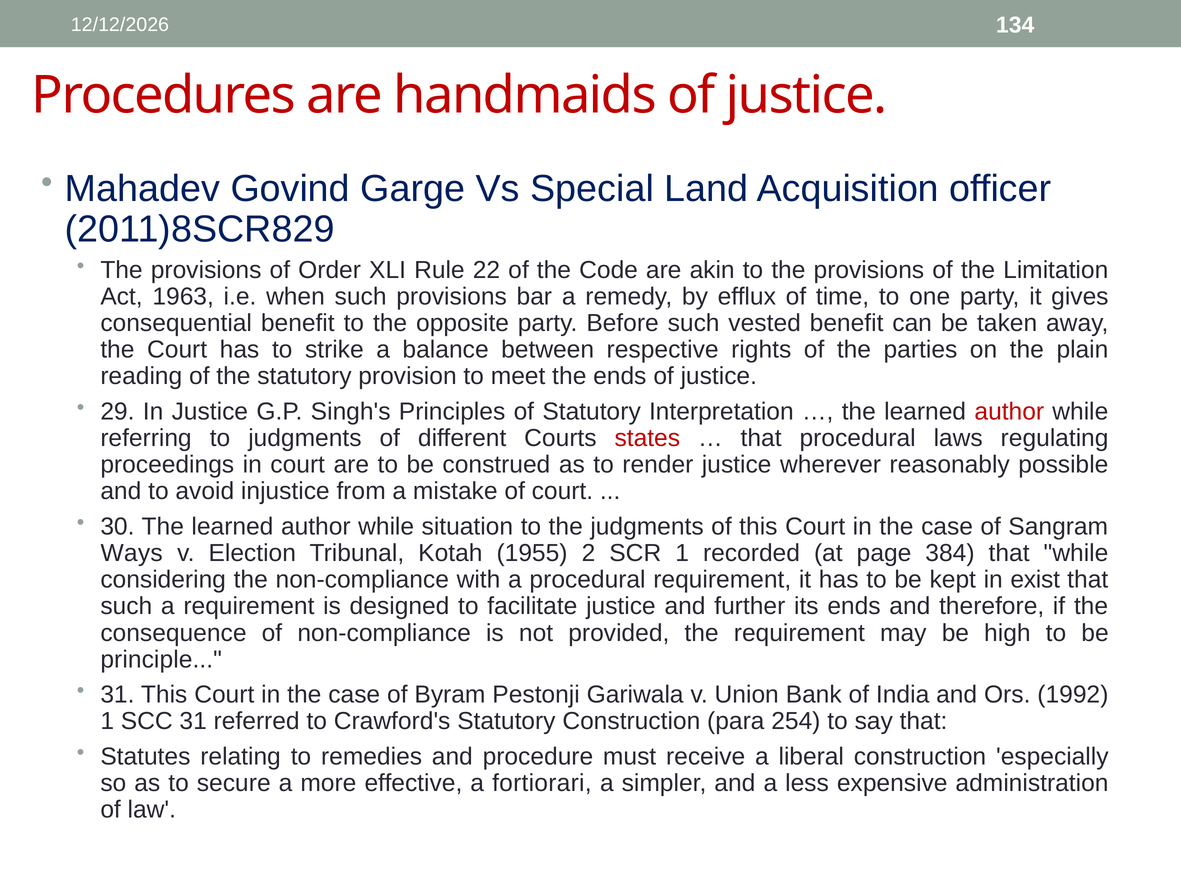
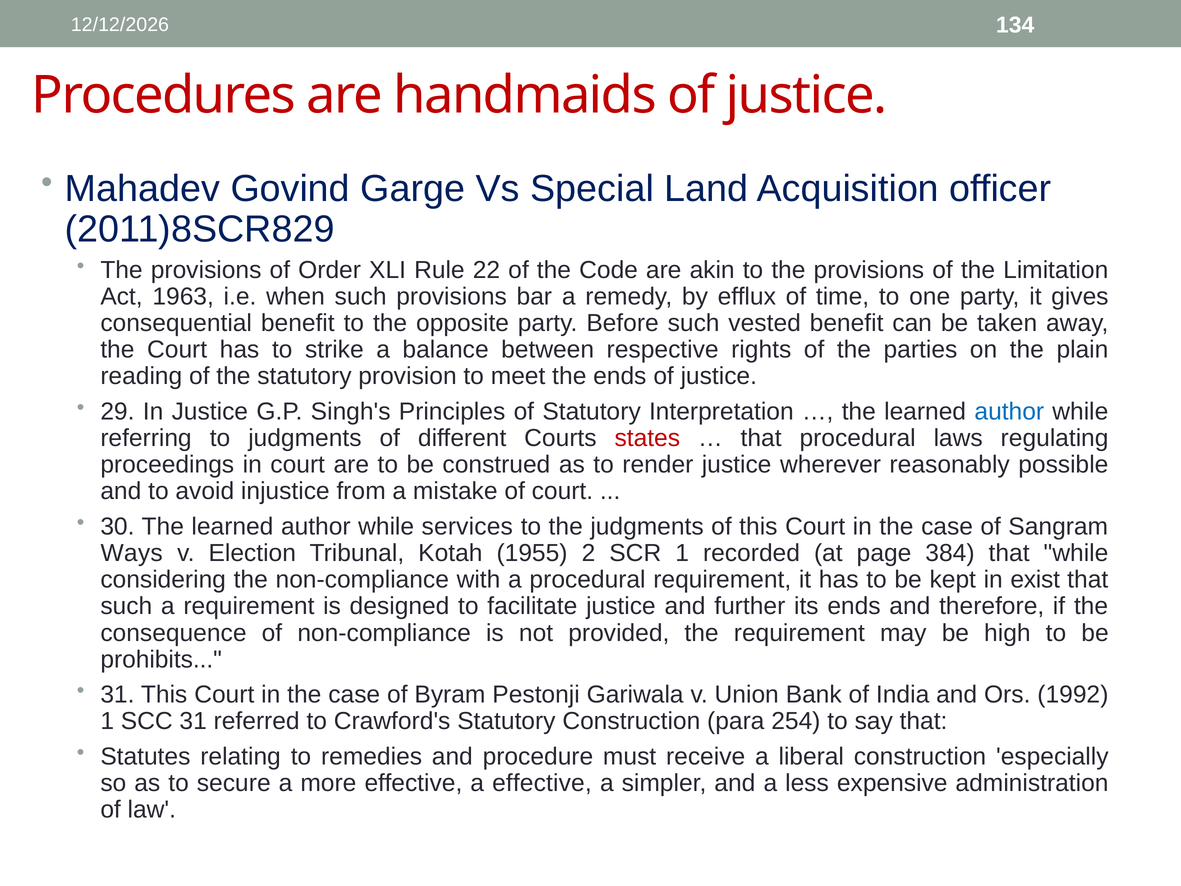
author colour: red -> blue (1009, 411)
situation: situation -> services (467, 526)
principle: principle -> prohibits (161, 659)
a fortiorari: fortiorari -> effective (542, 783)
